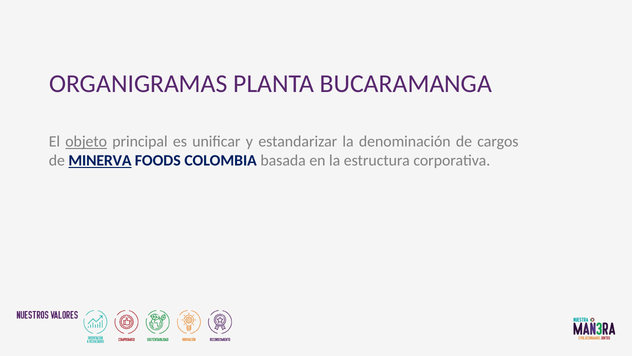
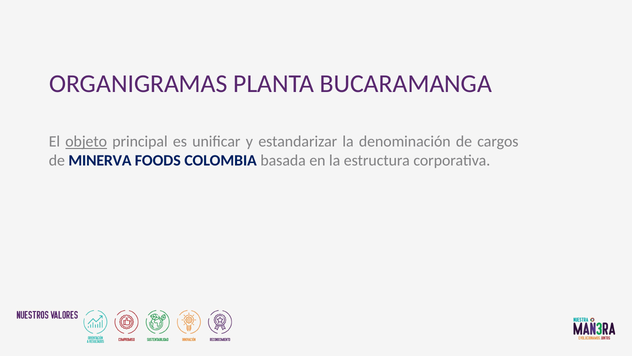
MINERVA underline: present -> none (100, 160)
